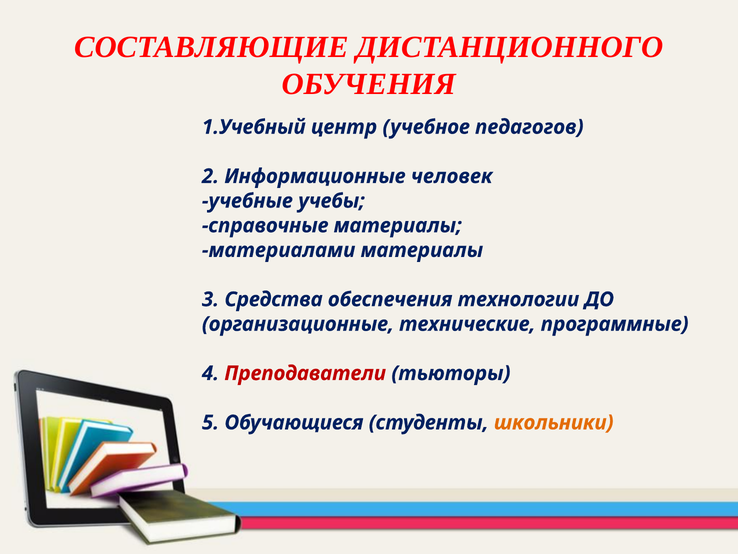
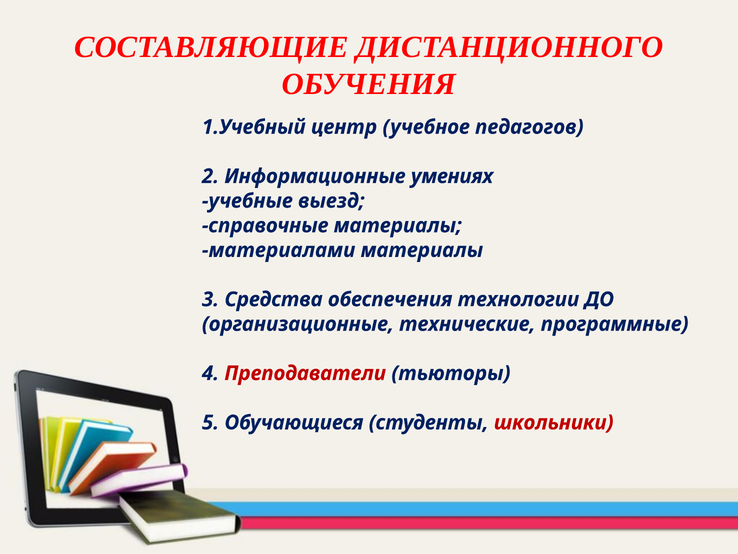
человек: человек -> умениях (452, 176)
учебы: учебы -> выезд (331, 201)
школьники colour: orange -> red (554, 422)
